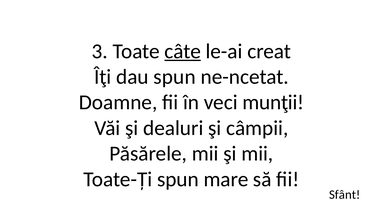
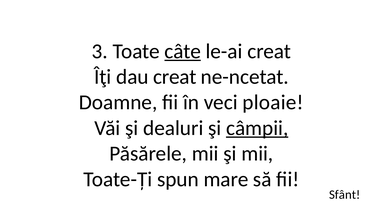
dau spun: spun -> creat (175, 77)
munţii: munţii -> ploaie (273, 102)
câmpii underline: none -> present (257, 128)
